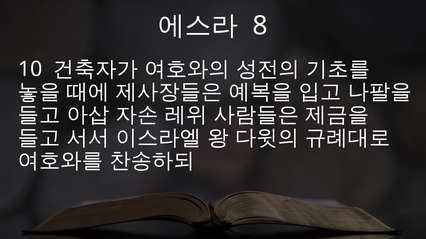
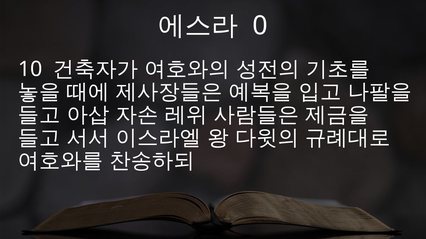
8: 8 -> 0 (260, 26)
